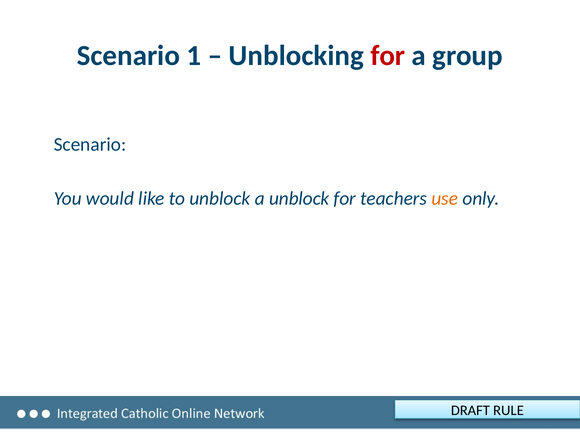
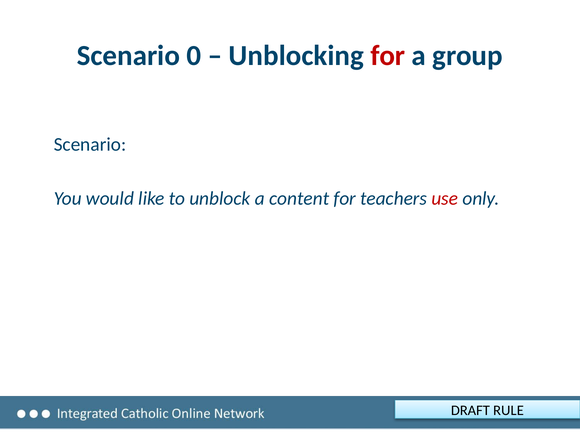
1: 1 -> 0 (194, 56)
a unblock: unblock -> content (299, 199)
use colour: orange -> red (445, 199)
